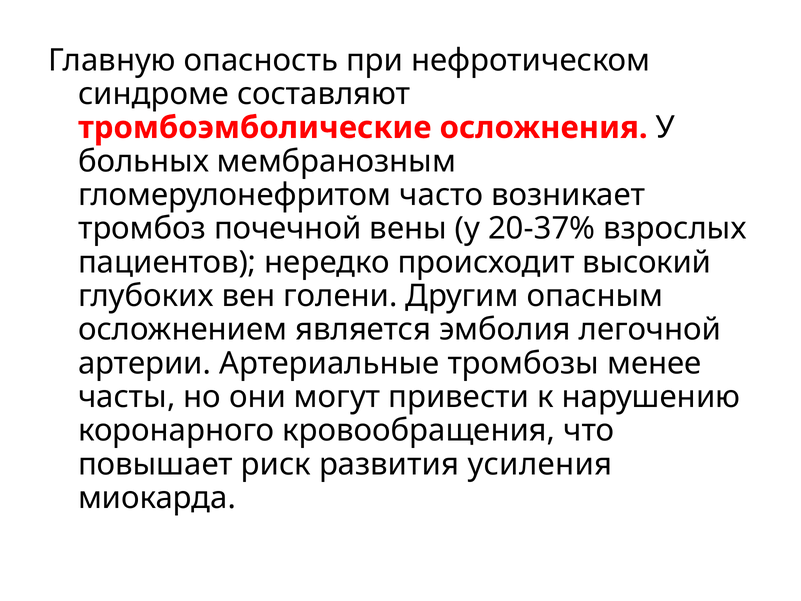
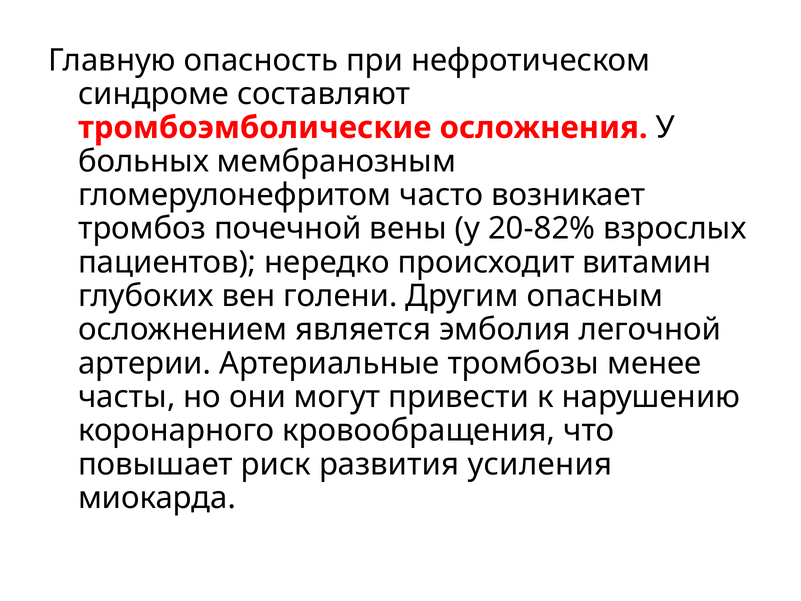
20-37%: 20-37% -> 20-82% (542, 229)
высокий: высокий -> витамин (647, 262)
